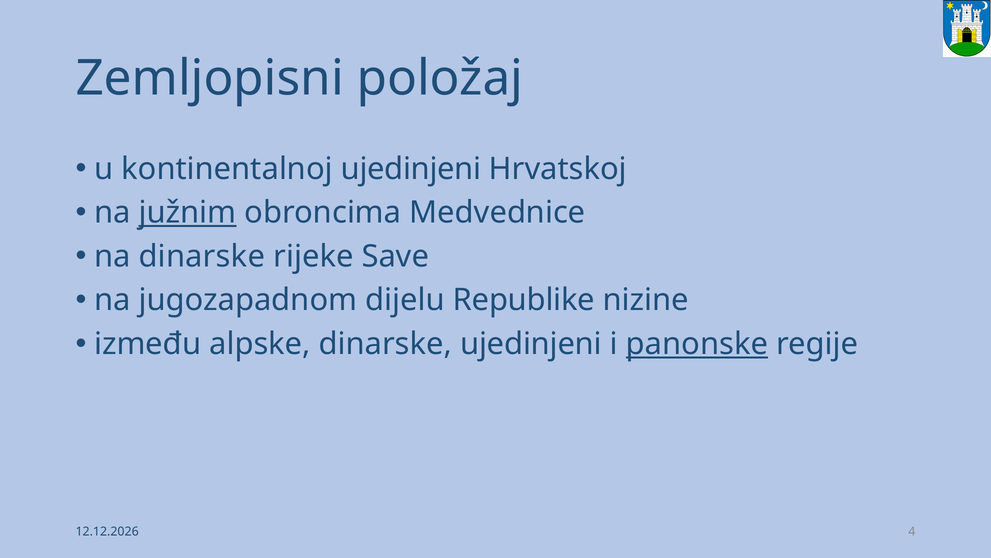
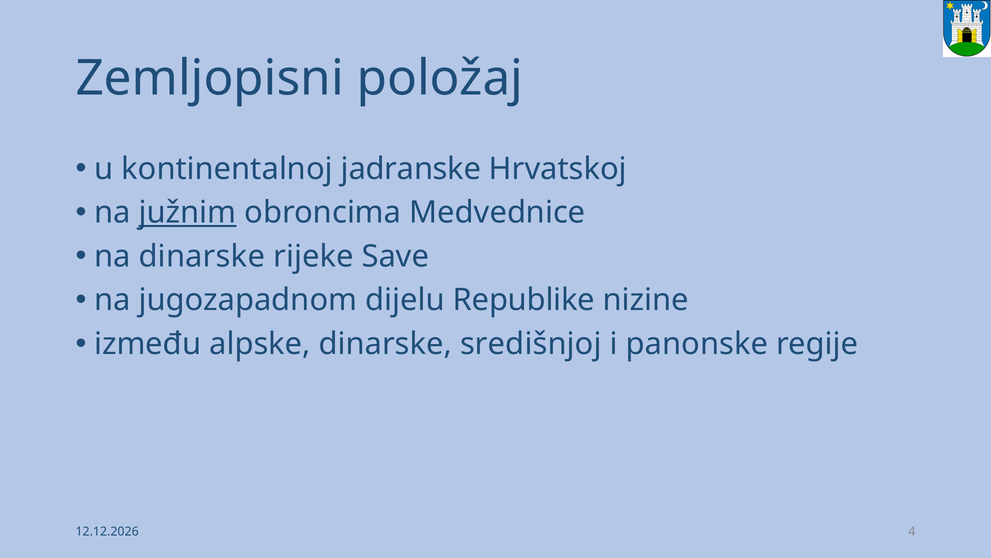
kontinentalnoj ujedinjeni: ujedinjeni -> jadranske (411, 169)
dinarske ujedinjeni: ujedinjeni -> središnjoj (531, 344)
panonske underline: present -> none (697, 344)
